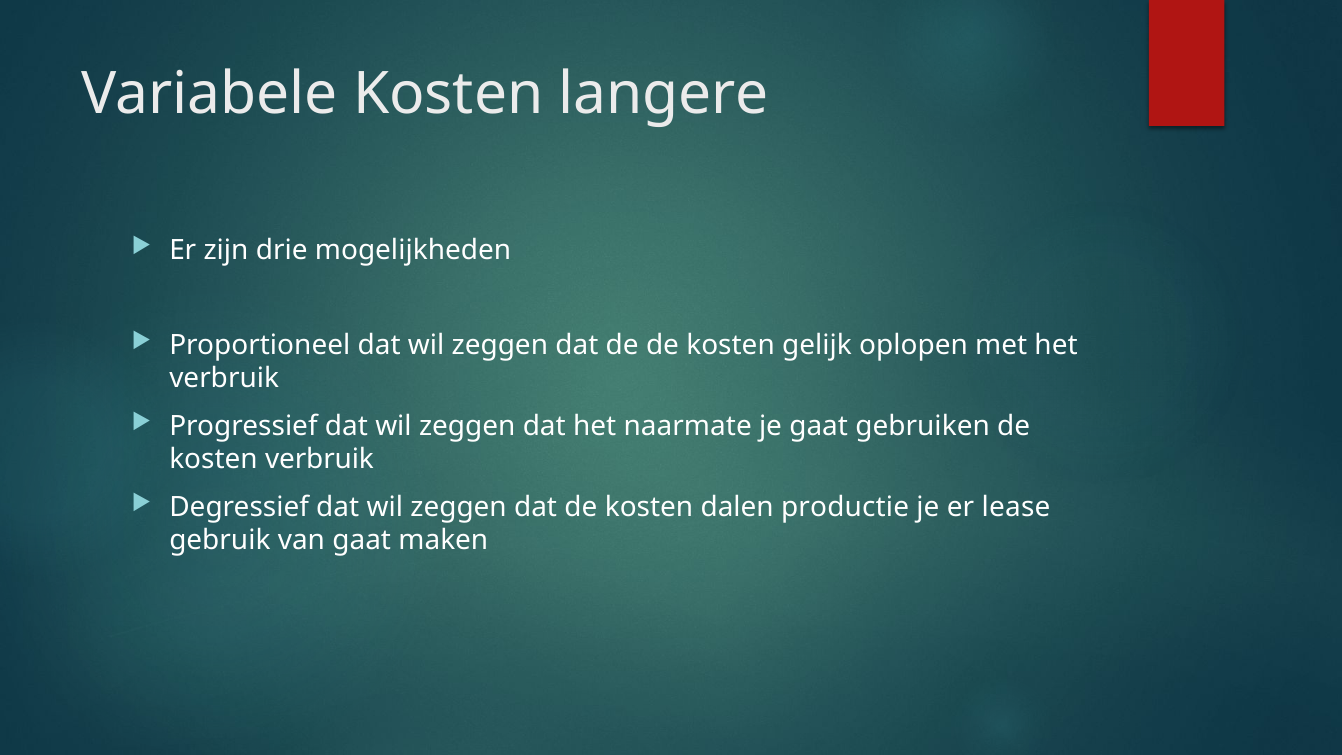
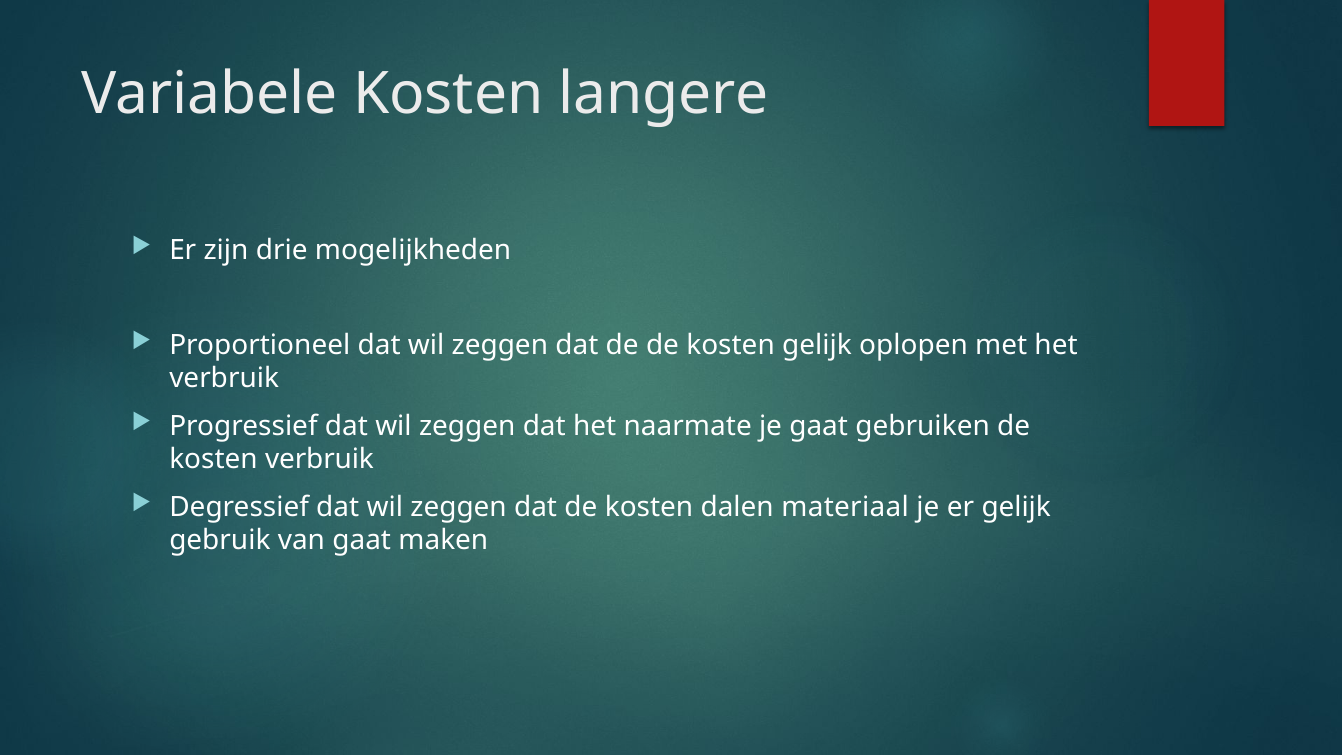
productie: productie -> materiaal (845, 507)
er lease: lease -> gelijk (1016, 507)
